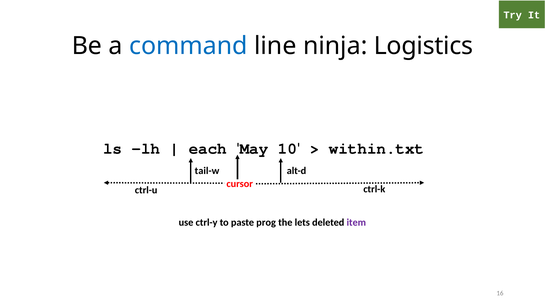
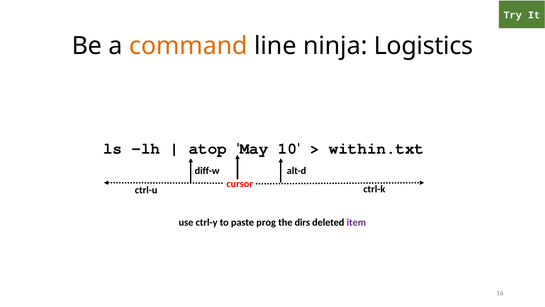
command colour: blue -> orange (188, 46)
each: each -> atop (208, 148)
tail-w: tail-w -> diff-w (207, 171)
lets: lets -> dirs (302, 222)
